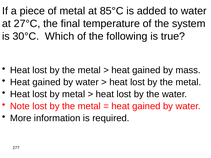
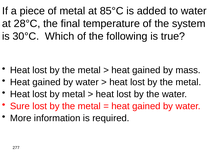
27°C: 27°C -> 28°C (27, 24)
Note: Note -> Sure (20, 106)
